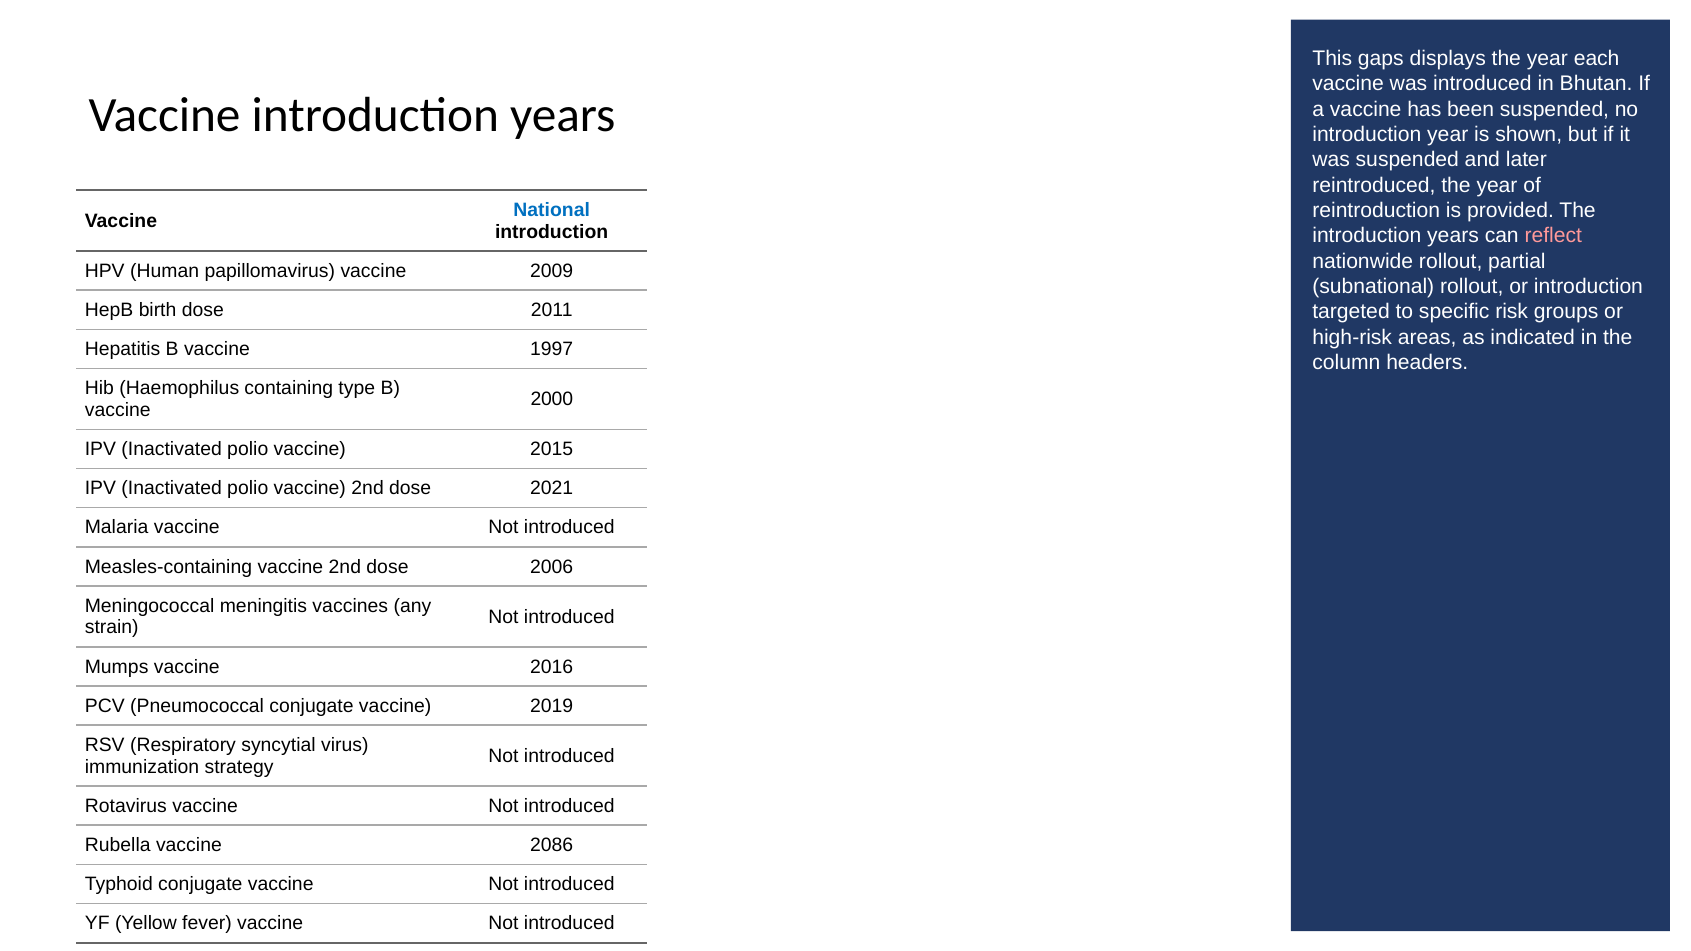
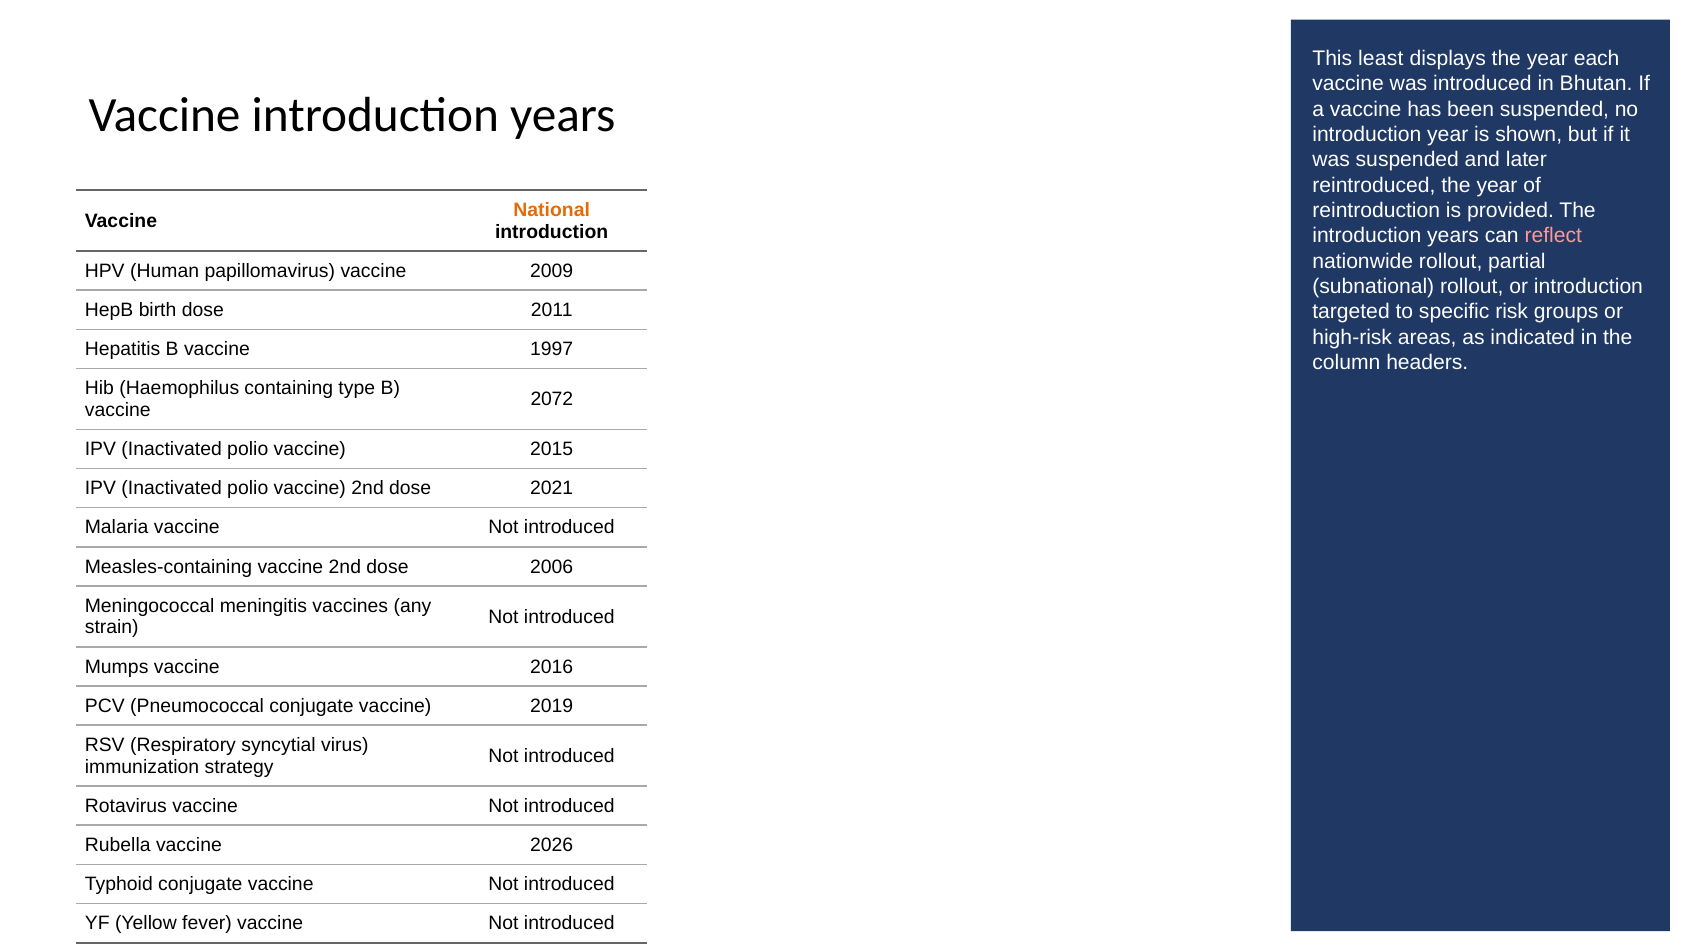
gaps: gaps -> least (1381, 58)
National colour: blue -> orange (552, 210)
2000: 2000 -> 2072 (552, 399)
2086: 2086 -> 2026 (552, 845)
